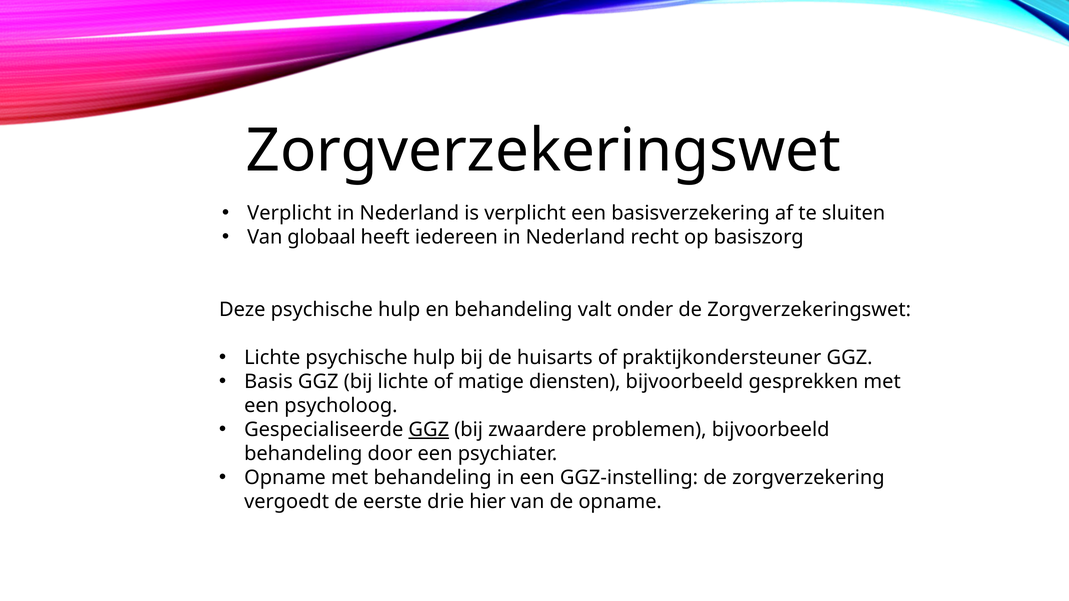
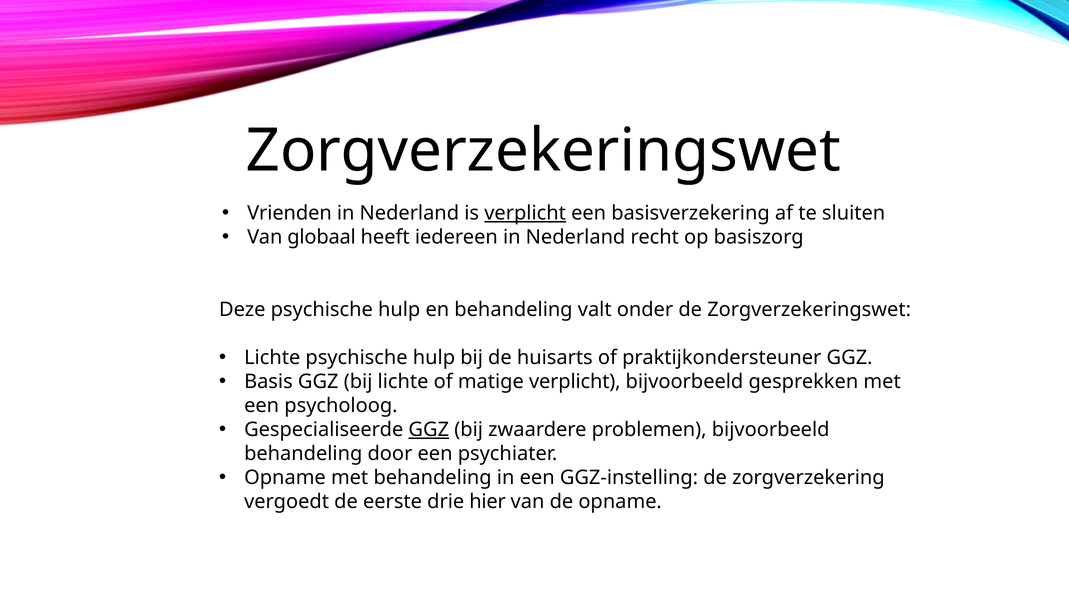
Verplicht: Verplicht -> Vrienden (289, 213)
verplicht underline: none -> present (525, 213)
matige diensten: diensten -> verplicht (575, 382)
